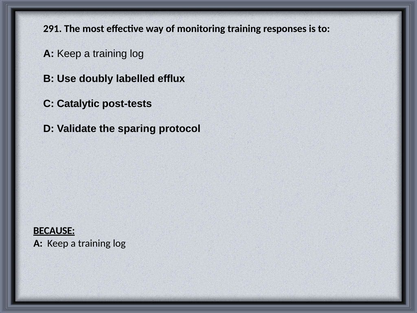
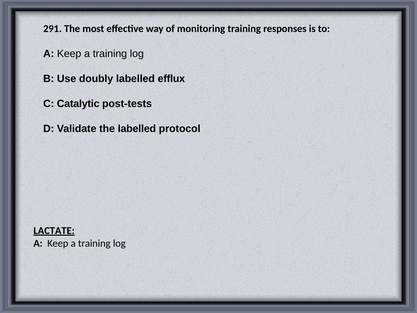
the sparing: sparing -> labelled (137, 129)
BECAUSE: BECAUSE -> LACTATE (54, 231)
